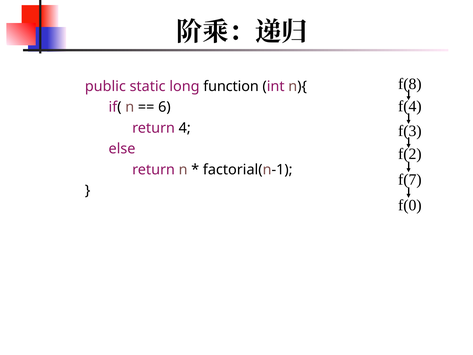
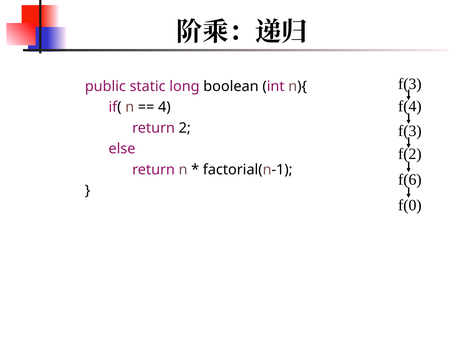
f(8: f(8 -> f(3 (410, 84)
function: function -> boolean (231, 86)
6: 6 -> 4 (164, 107)
4: 4 -> 2 (185, 128)
f(7: f(7 -> f(6 (410, 180)
